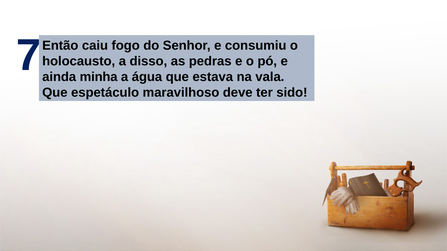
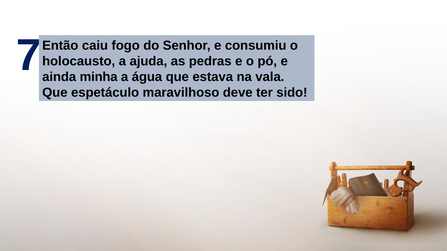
disso: disso -> ajuda (148, 61)
